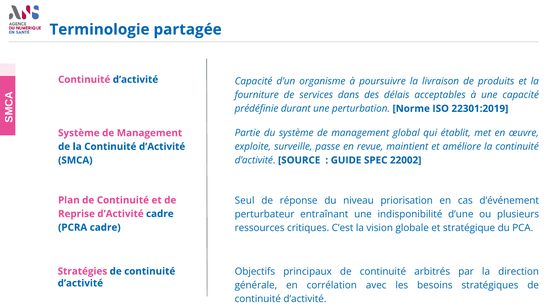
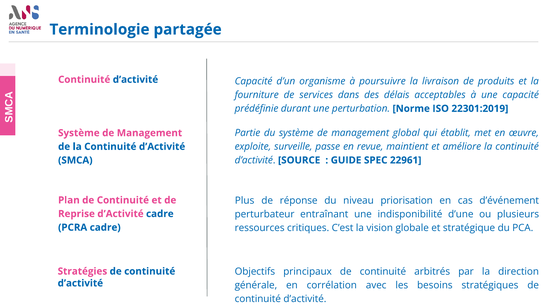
22002: 22002 -> 22961 (406, 160)
Seul: Seul -> Plus (245, 200)
